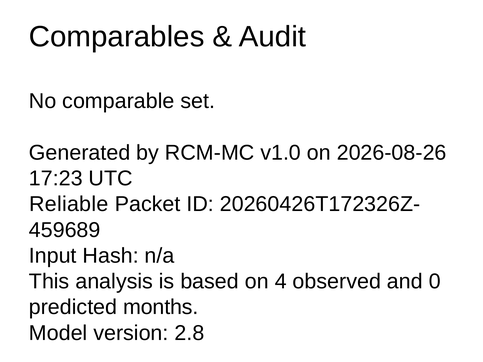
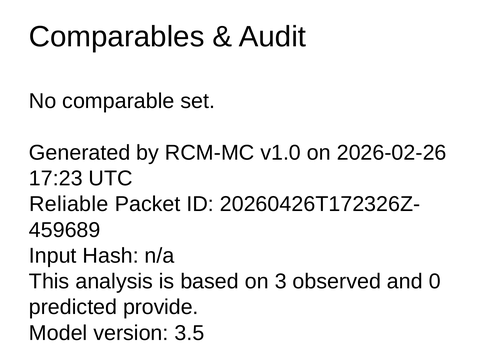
2026-08-26: 2026-08-26 -> 2026-02-26 (392, 153)
4: 4 -> 3 (281, 282)
months: months -> provide (161, 307)
2.8: 2.8 -> 3.5 (189, 333)
